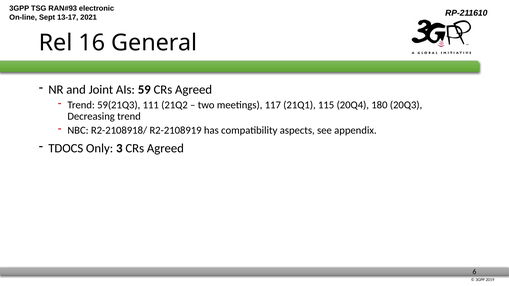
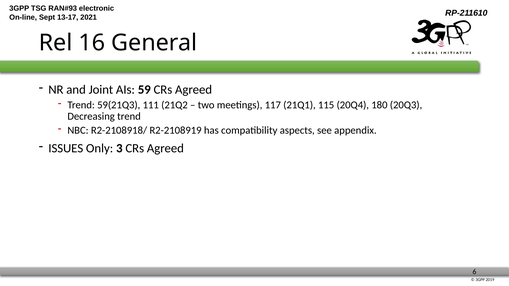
TDOCS: TDOCS -> ISSUES (66, 148)
